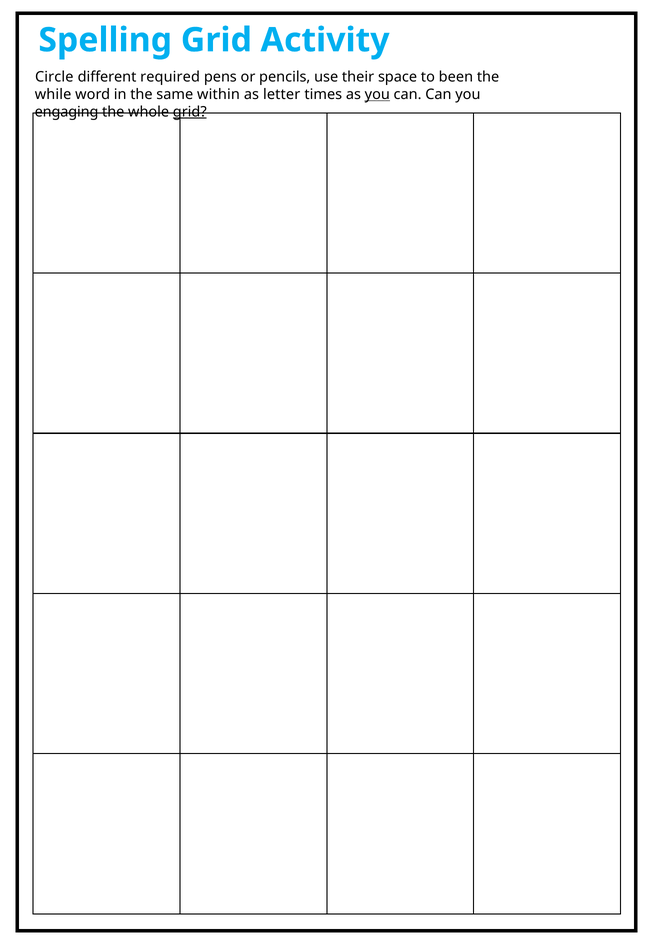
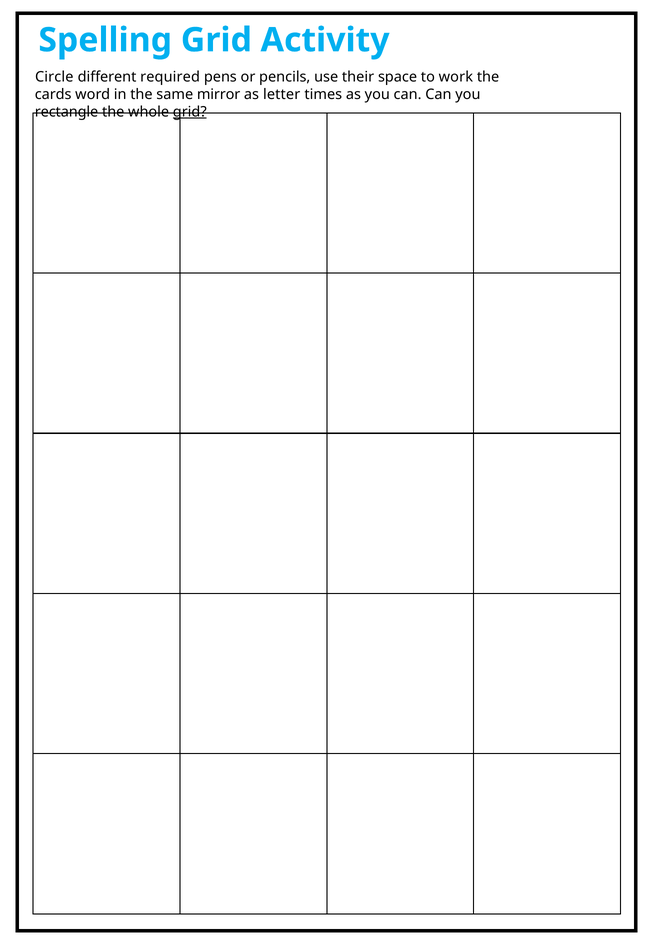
been: been -> work (456, 77)
while: while -> cards (53, 94)
within: within -> mirror (219, 94)
you underline: present -> none (377, 94)
engaging: engaging -> rectangle (67, 112)
